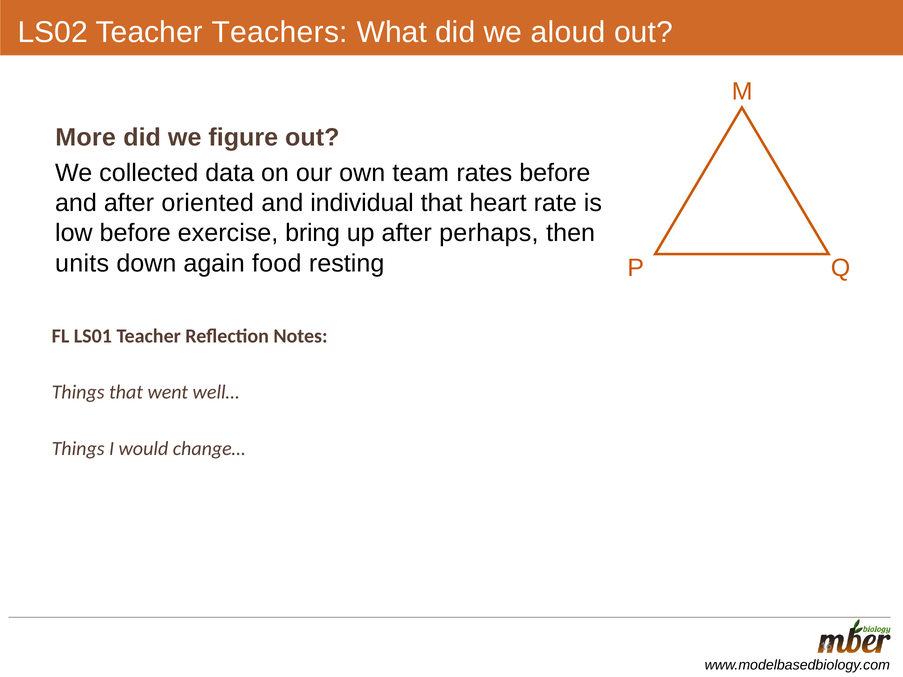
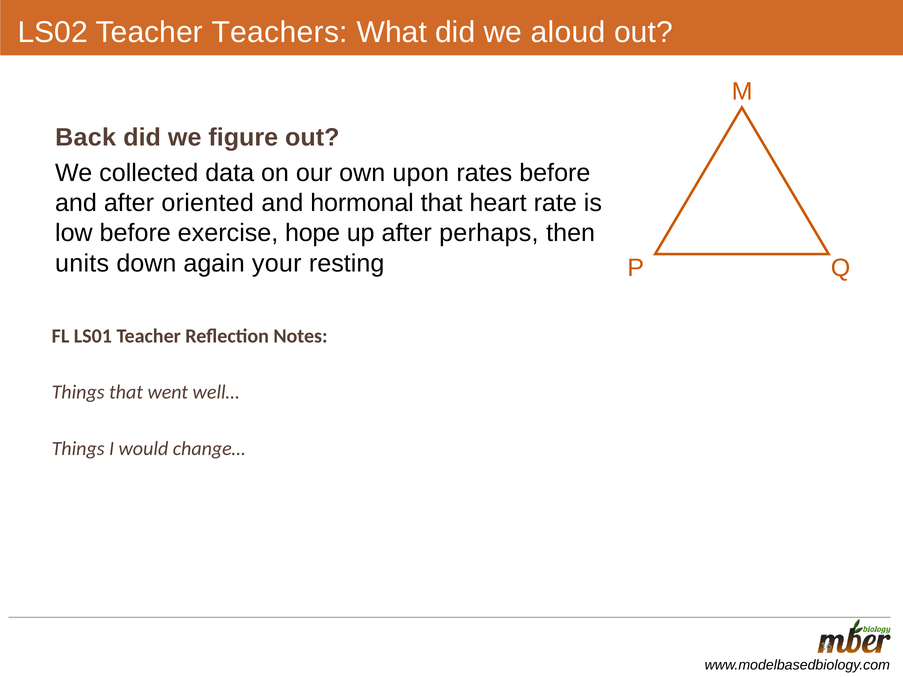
More: More -> Back (86, 138)
team: team -> upon (421, 173)
individual: individual -> hormonal (362, 203)
bring: bring -> hope (313, 233)
food: food -> your (277, 263)
